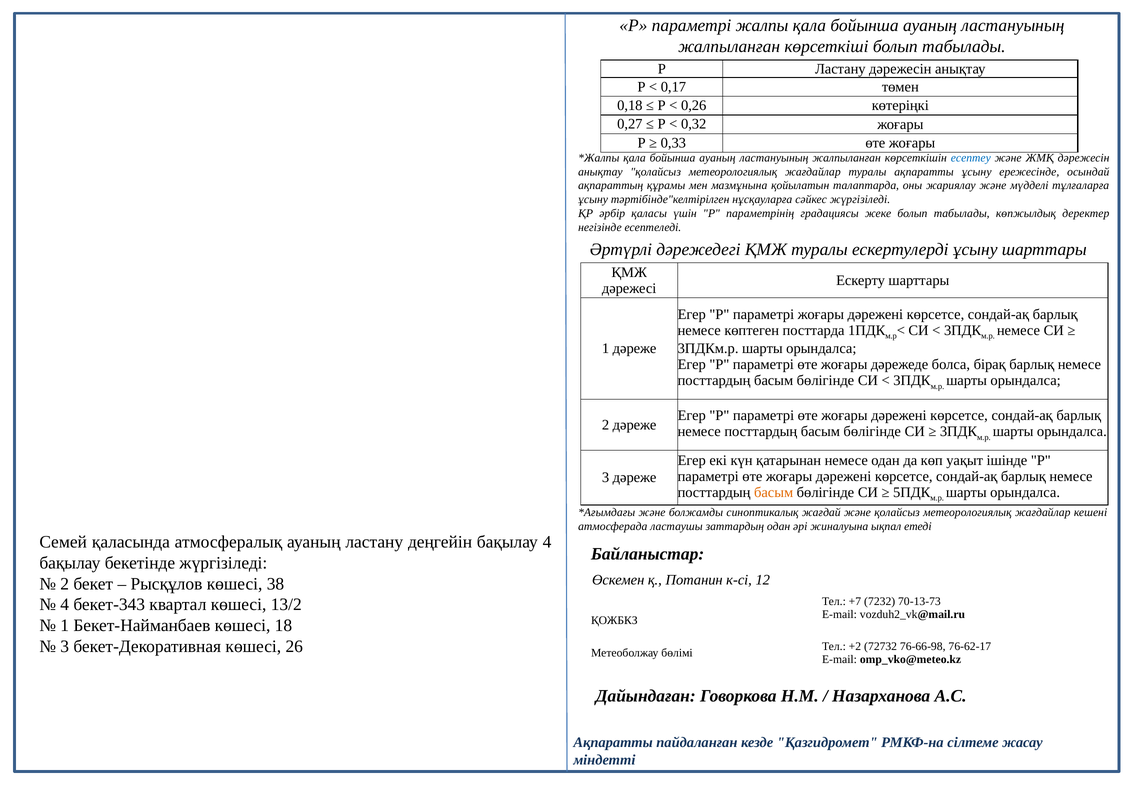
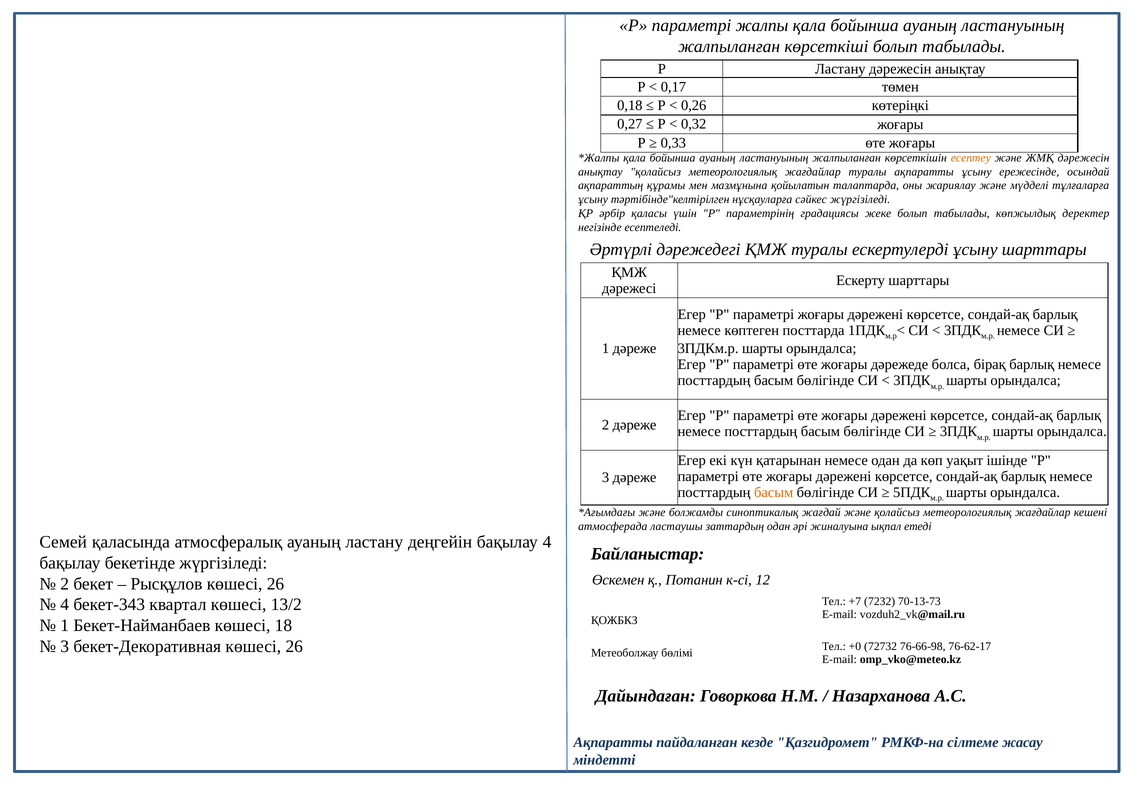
есептеу colour: blue -> orange (971, 158)
Рысқұлов көшесі 38: 38 -> 26 (275, 584)
+2: +2 -> +0 (855, 647)
